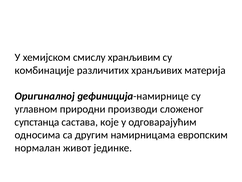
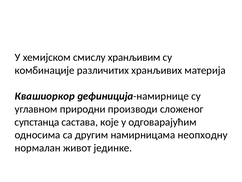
Оригиналној: Оригиналној -> Квашиоркор (45, 96)
европским: европским -> неопходну (203, 135)
